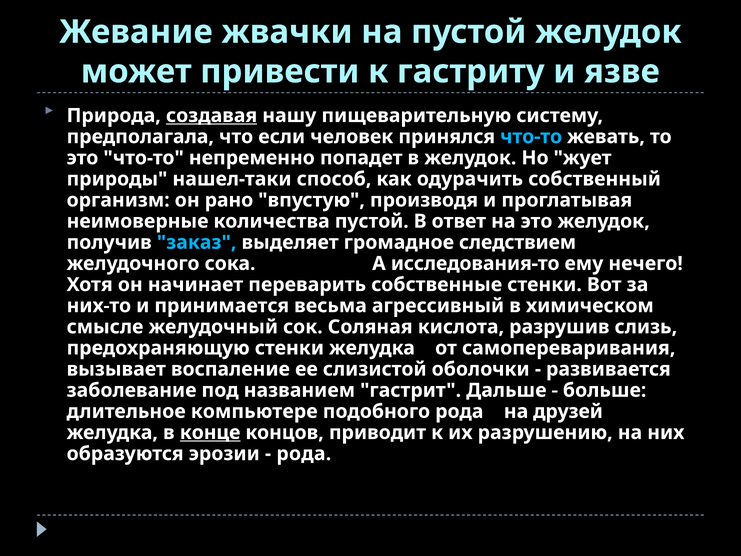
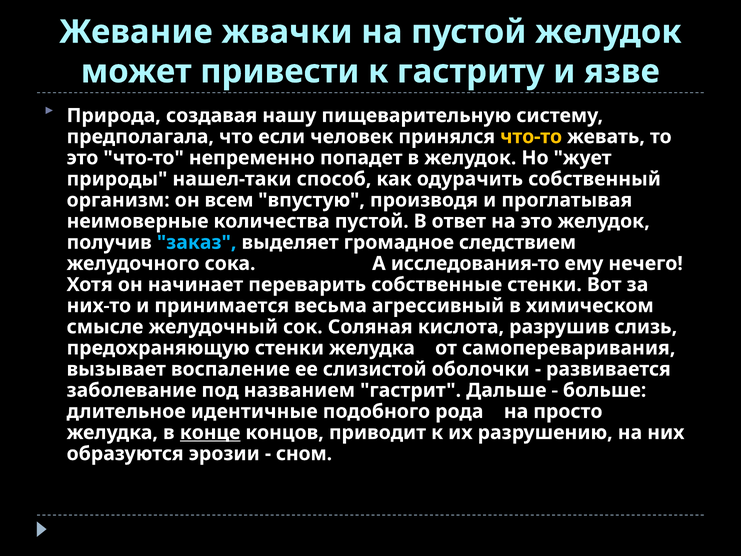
создавая underline: present -> none (212, 116)
что-то colour: light blue -> yellow (531, 137)
рано: рано -> всем (229, 200)
компьютере: компьютере -> идентичные (254, 411)
друзей: друзей -> просто (568, 411)
рода: рода -> сном (304, 453)
